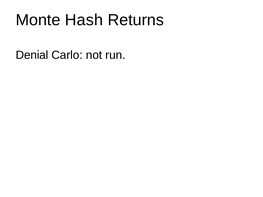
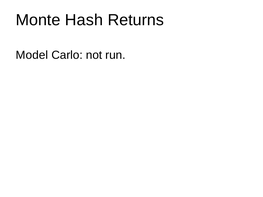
Denial: Denial -> Model (32, 55)
